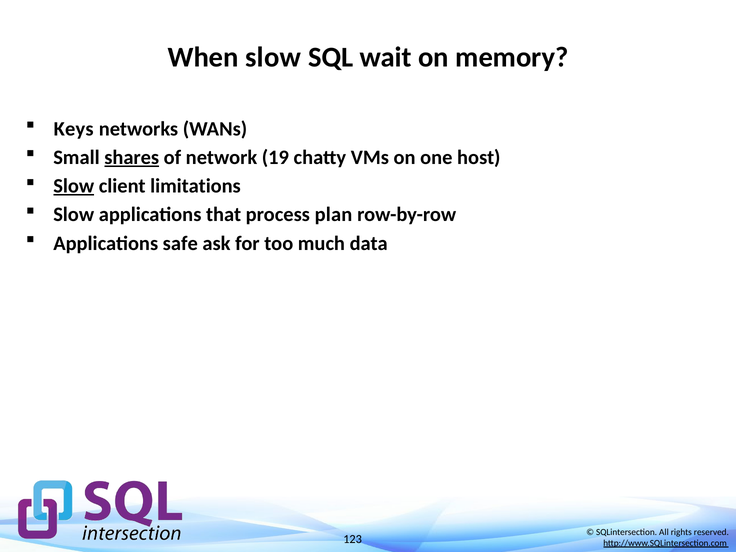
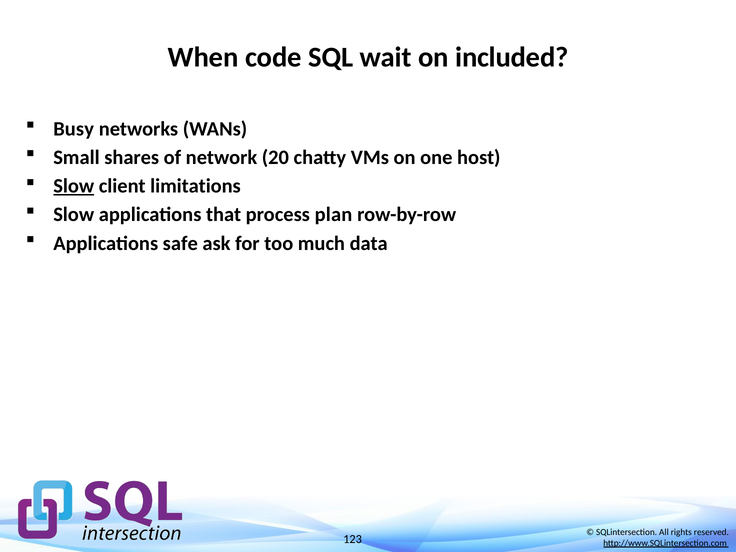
When slow: slow -> code (273, 57)
memory: memory -> included (512, 57)
Keys: Keys -> Busy (74, 129)
shares underline: present -> none (132, 157)
19: 19 -> 20 (275, 157)
